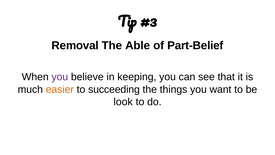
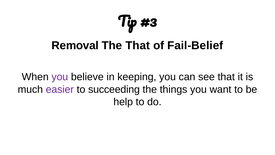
The Able: Able -> That (138, 46)
Part-Belief: Part-Belief -> Fail-Belief (195, 46)
easier colour: orange -> purple (60, 89)
look: look -> help (123, 102)
